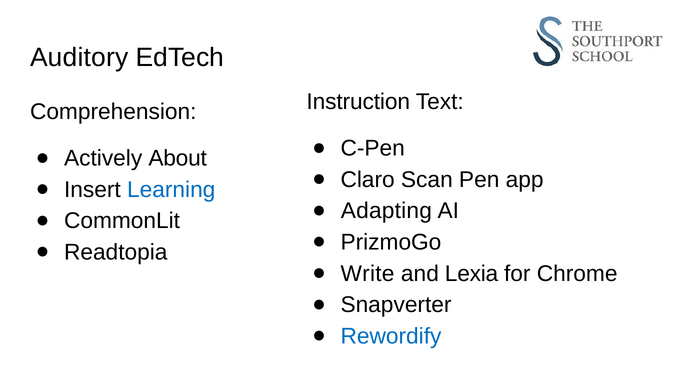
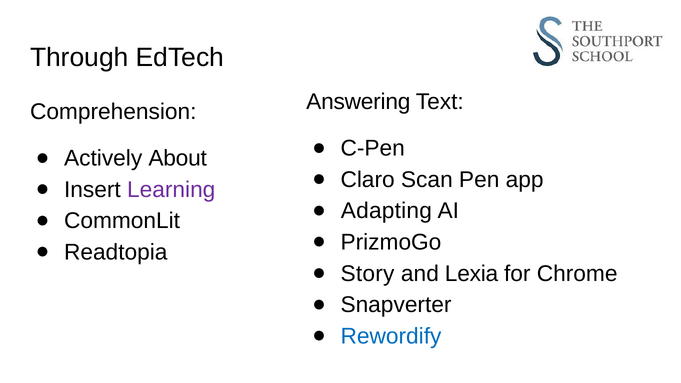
Auditory: Auditory -> Through (79, 58)
Instruction: Instruction -> Answering (358, 102)
Learning colour: blue -> purple (171, 190)
Write: Write -> Story (367, 274)
